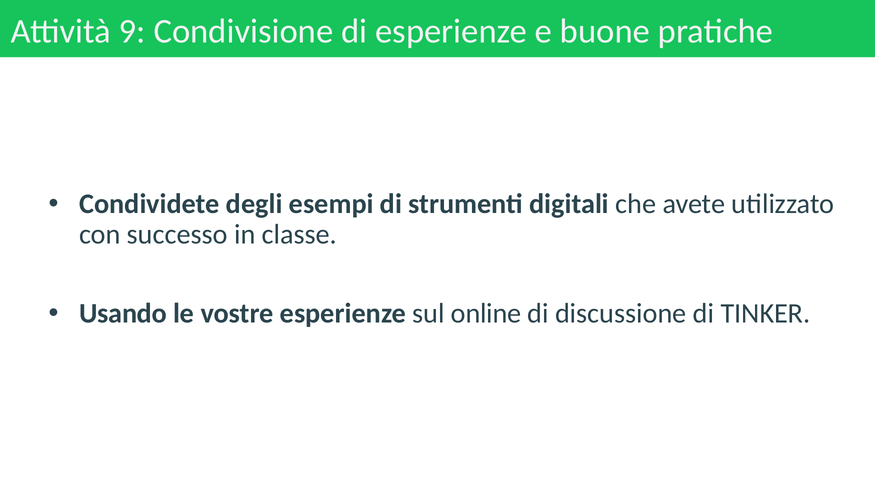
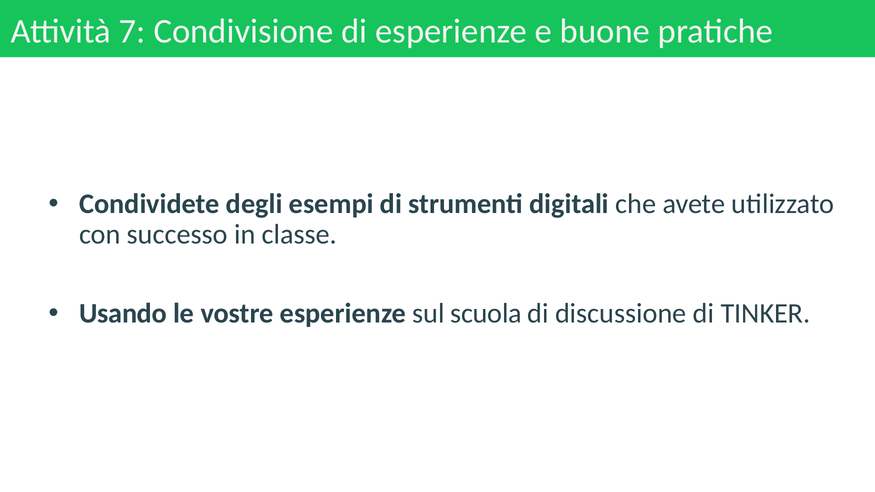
9: 9 -> 7 (132, 31)
online: online -> scuola (486, 314)
